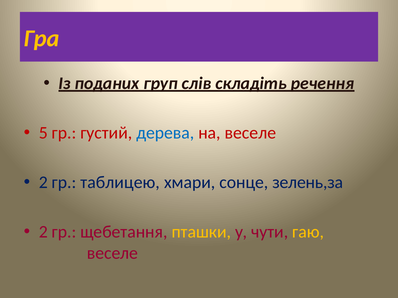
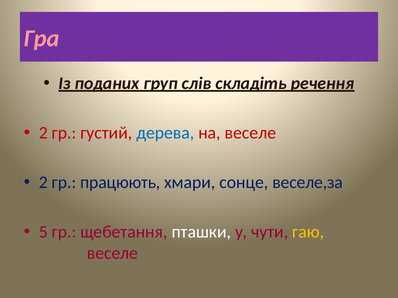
Гра colour: yellow -> pink (42, 39)
5: 5 -> 2 (43, 133)
таблицею: таблицею -> працюють (120, 183)
зелень,за: зелень,за -> веселе,за (308, 183)
2: 2 -> 5 (43, 232)
пташки colour: yellow -> white (201, 232)
